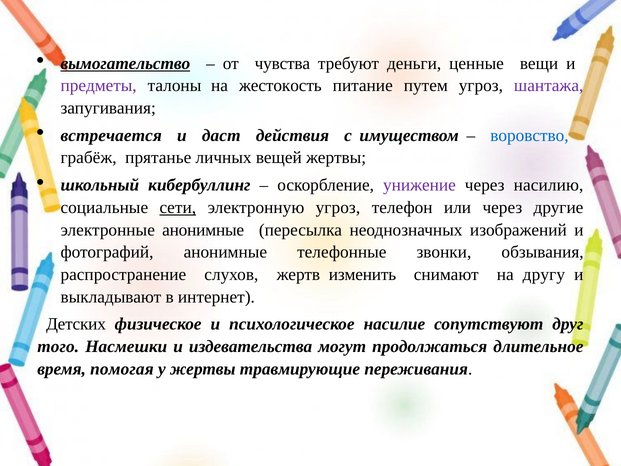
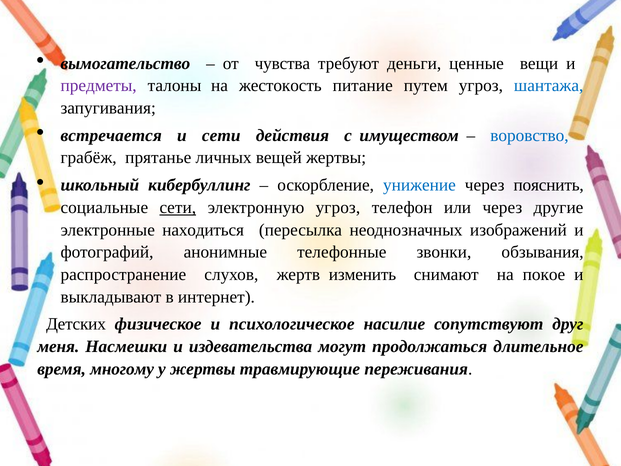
вымогательство underline: present -> none (125, 63)
шантажа colour: purple -> blue (549, 86)
и даст: даст -> сети (221, 135)
унижение colour: purple -> blue (419, 185)
насилию: насилию -> пояснить (549, 185)
электронные анонимные: анонимные -> находиться (203, 230)
другу: другу -> покое (544, 274)
того: того -> меня (58, 346)
помогая: помогая -> многому (122, 369)
